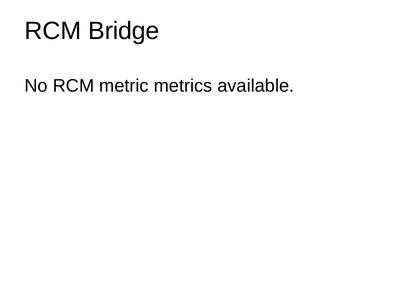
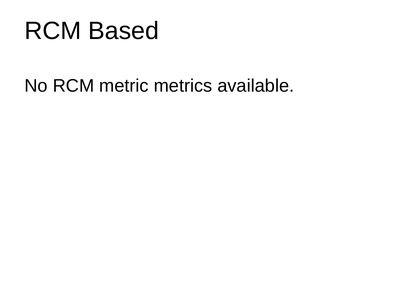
Bridge: Bridge -> Based (124, 31)
